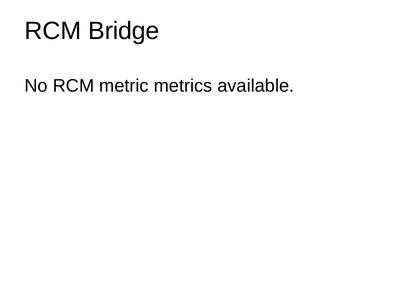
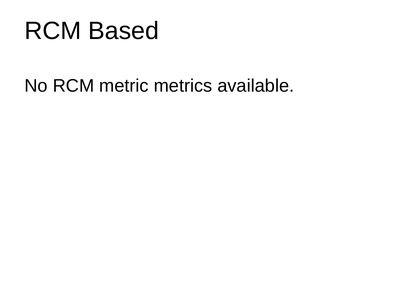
Bridge: Bridge -> Based (124, 31)
